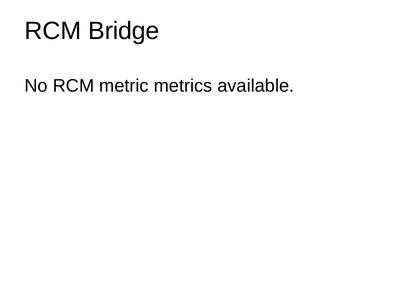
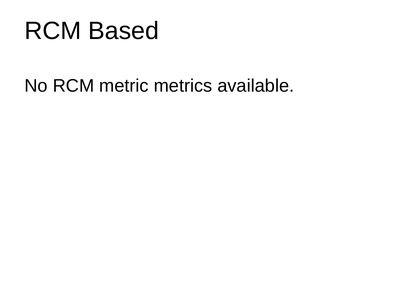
Bridge: Bridge -> Based (124, 31)
